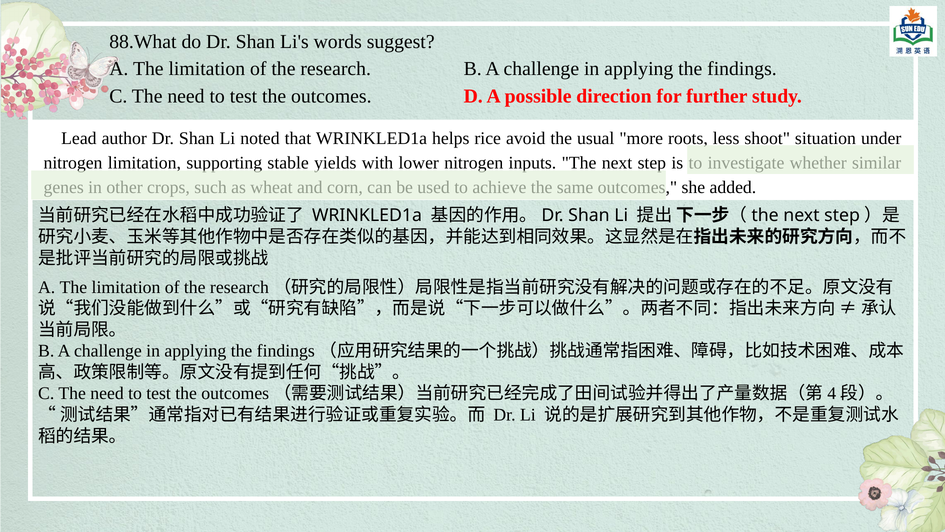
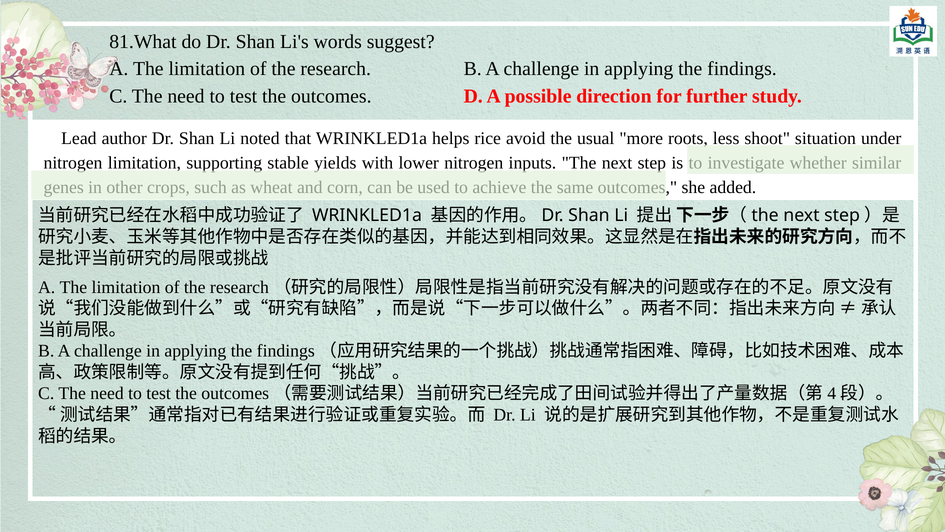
88.What: 88.What -> 81.What (143, 42)
